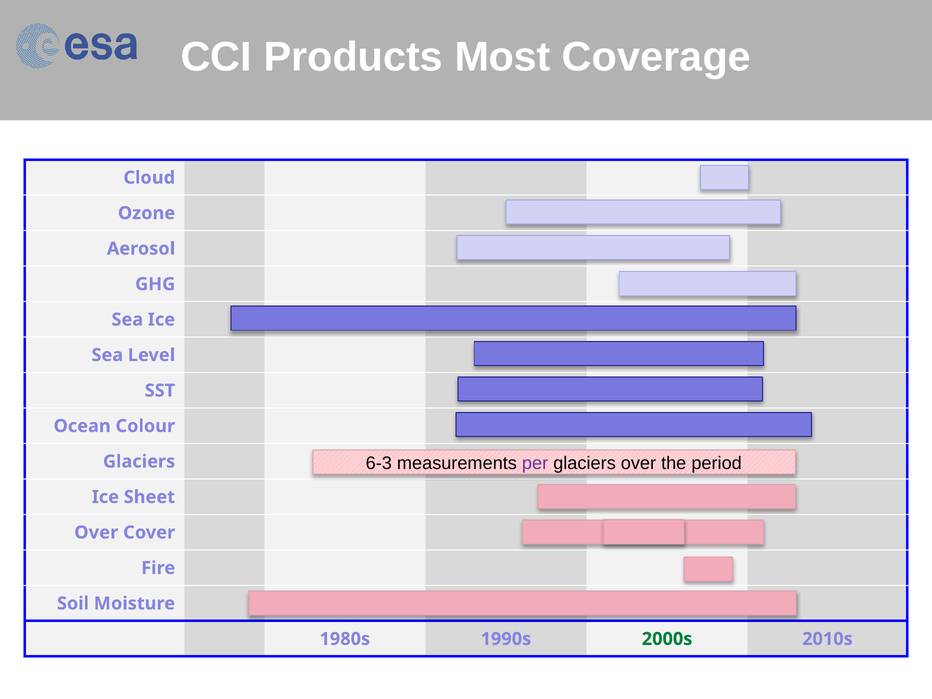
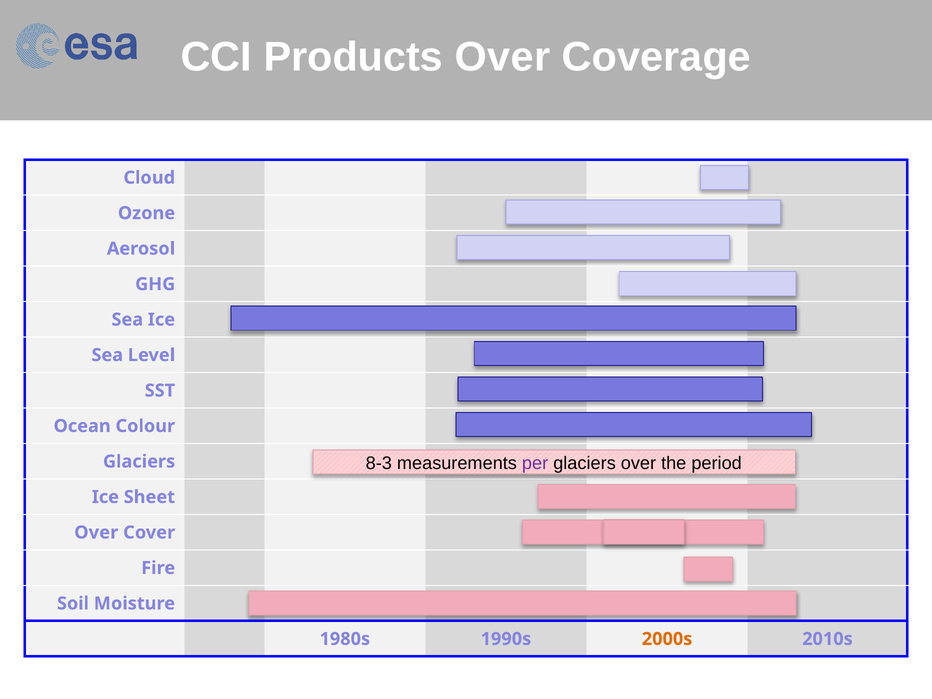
Products Most: Most -> Over (502, 57)
6-3: 6-3 -> 8-3 (379, 463)
2000s colour: green -> orange (667, 639)
